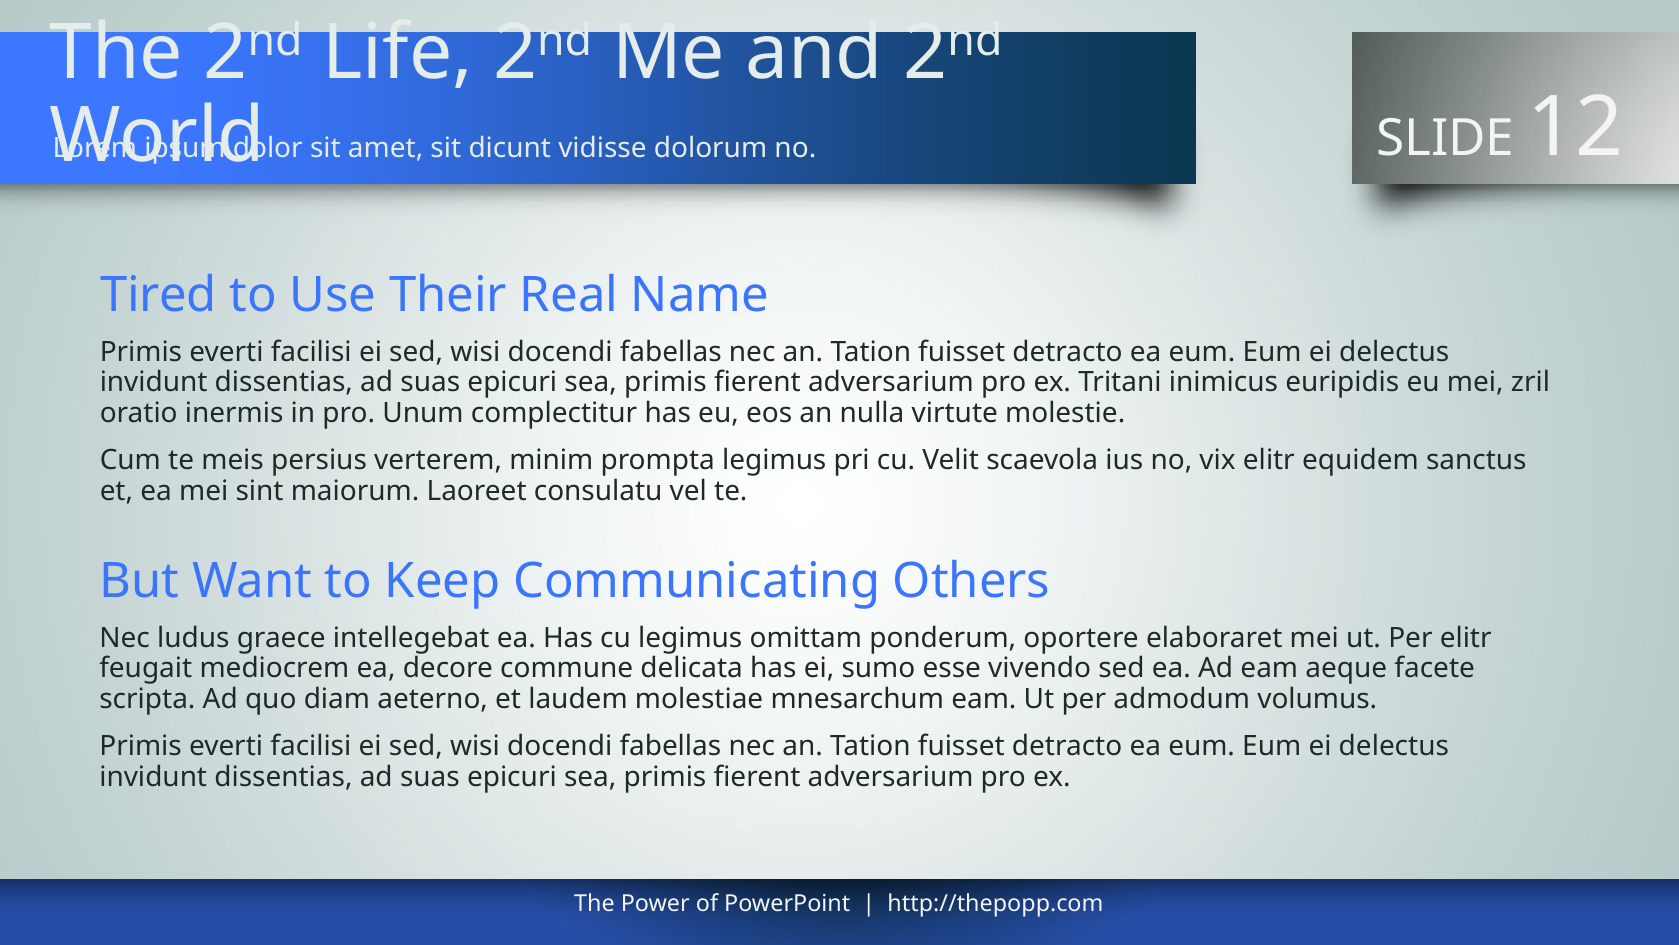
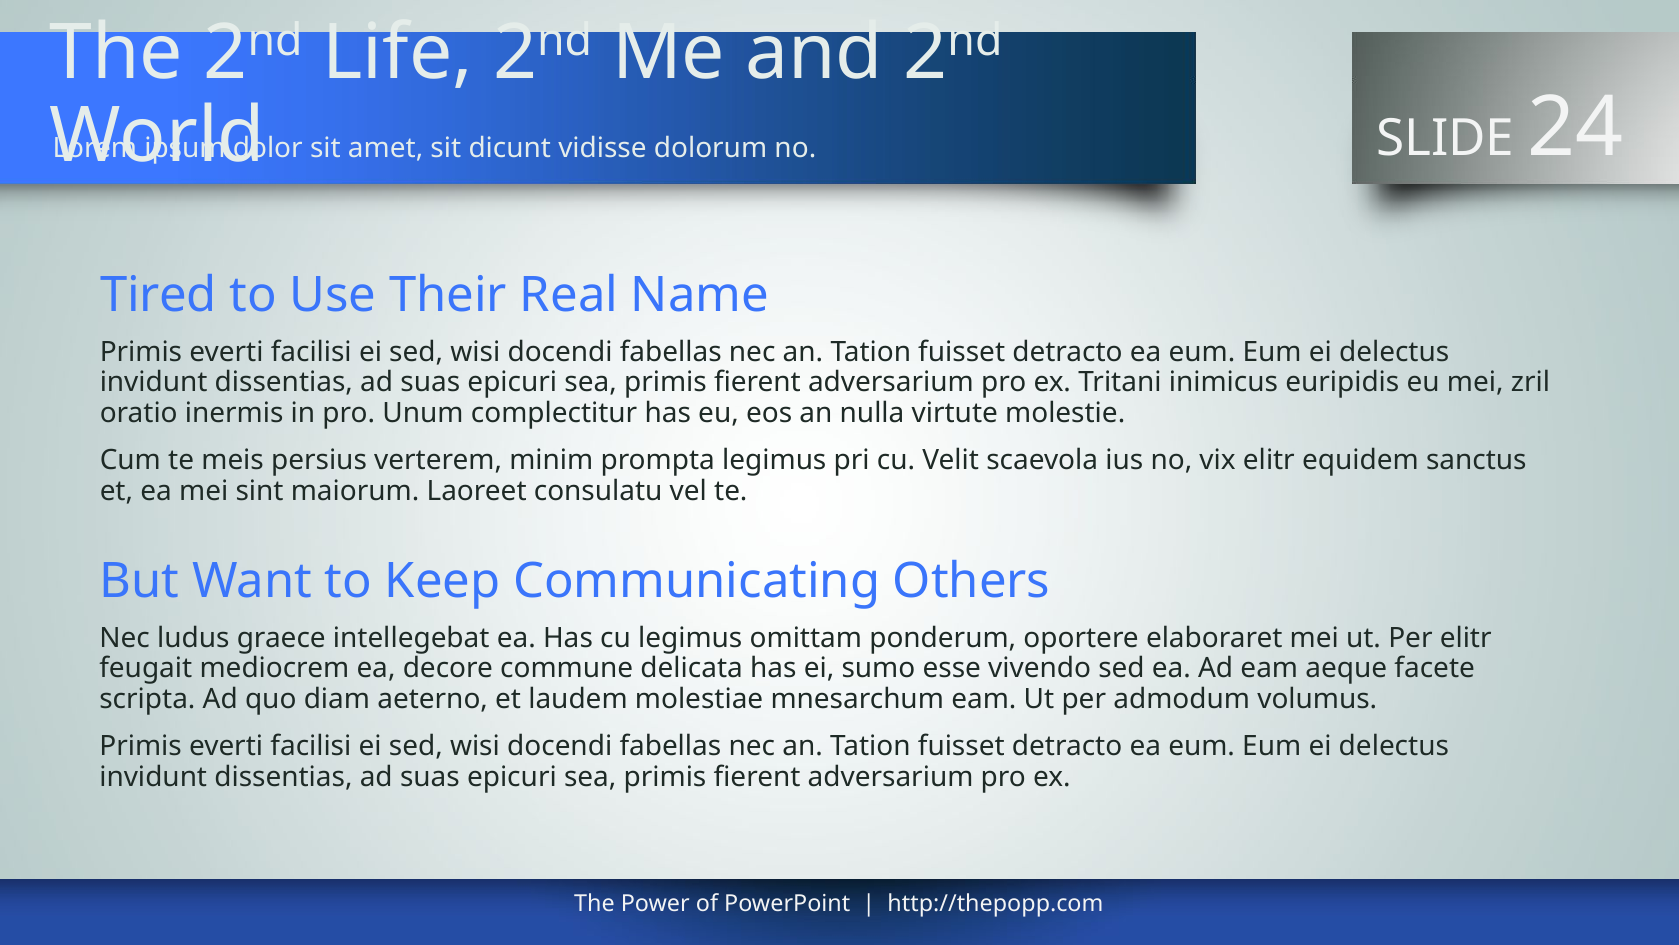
12: 12 -> 24 (1576, 128)
